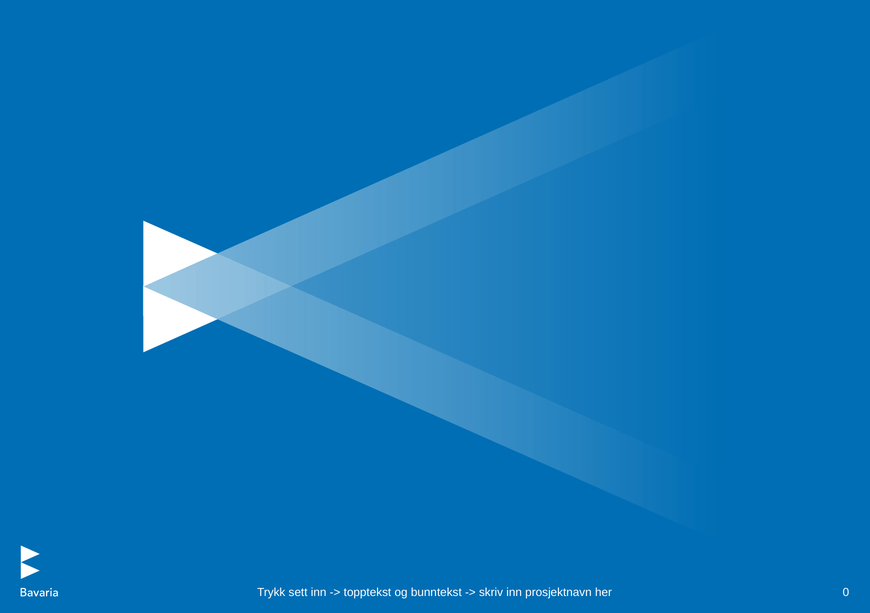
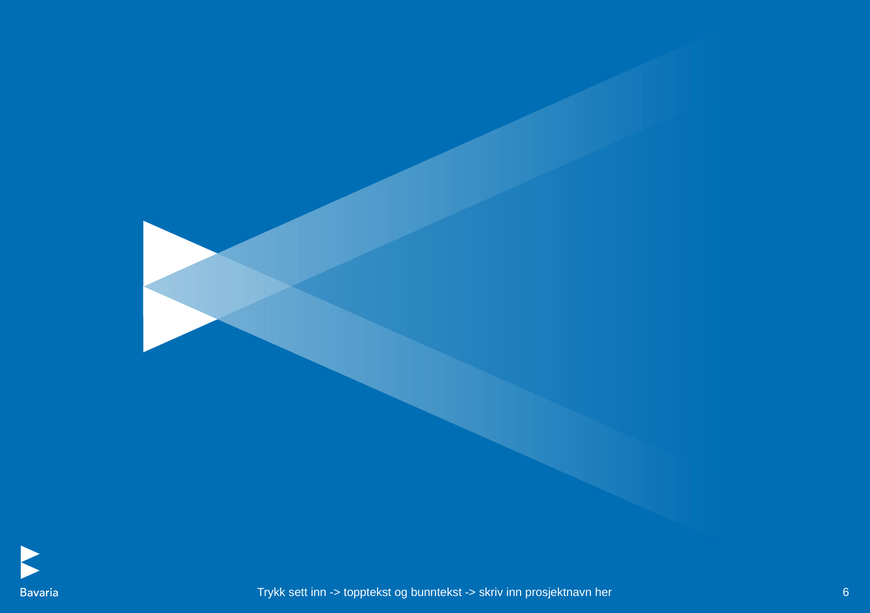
0: 0 -> 6 (846, 593)
